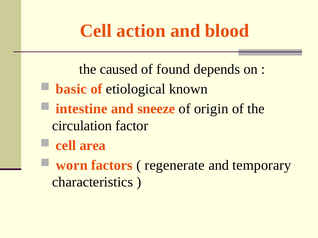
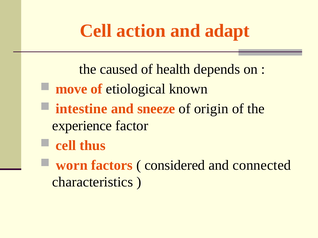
blood: blood -> adapt (227, 31)
found: found -> health (173, 69)
basic: basic -> move (71, 89)
circulation: circulation -> experience (82, 126)
area: area -> thus (93, 146)
regenerate: regenerate -> considered (175, 166)
temporary: temporary -> connected (262, 166)
